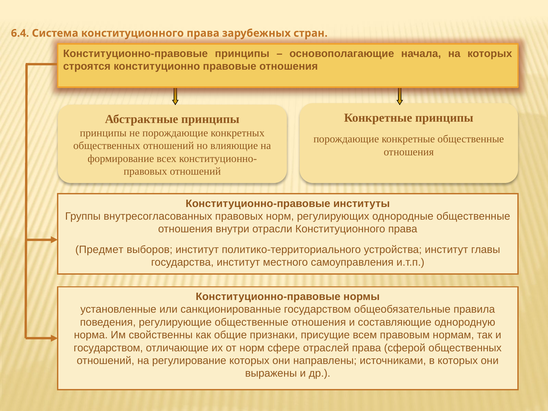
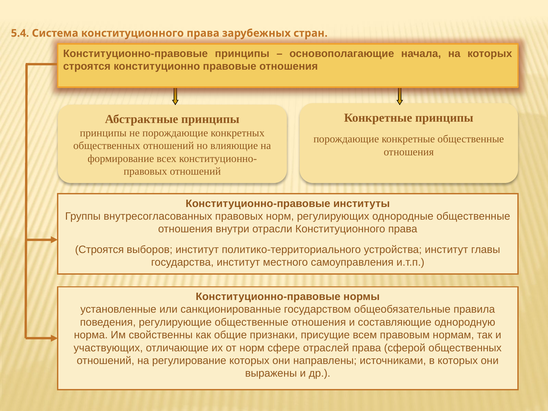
6.4: 6.4 -> 5.4 (20, 33)
Предмет: Предмет -> Строятся (99, 250)
государством: государством -> участвующих (108, 348)
